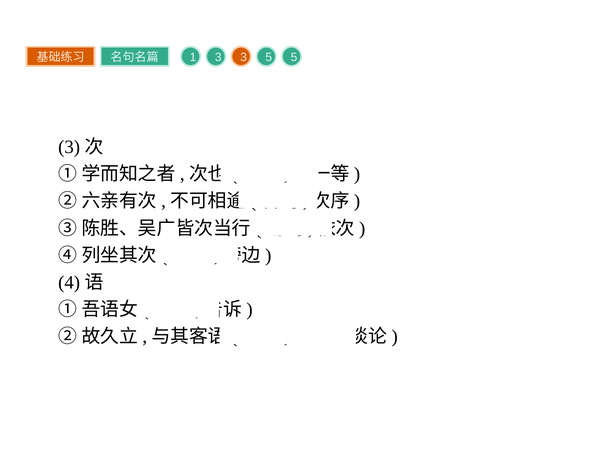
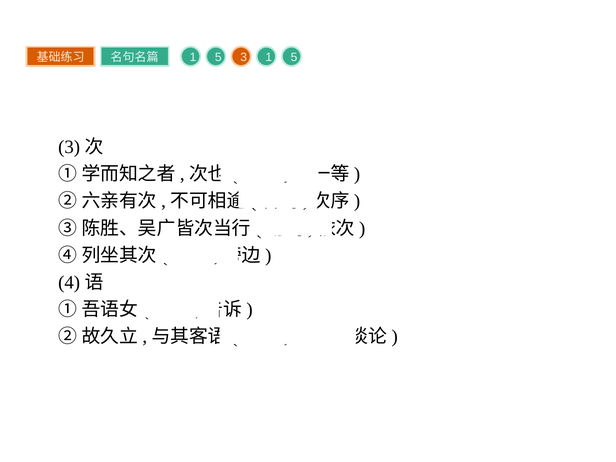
3: 3 -> 5 (218, 57)
3 5: 5 -> 1 (269, 57)
